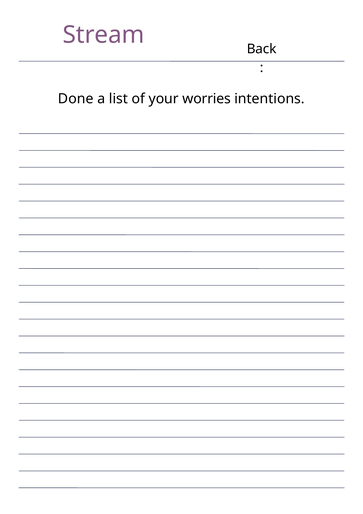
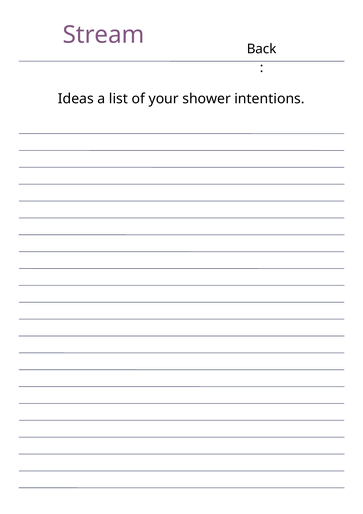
Done: Done -> Ideas (76, 99)
worries: worries -> shower (207, 99)
